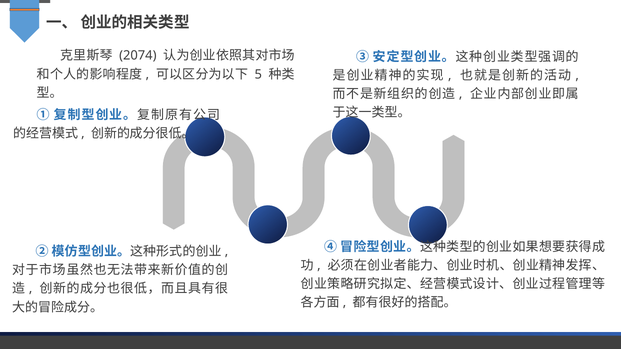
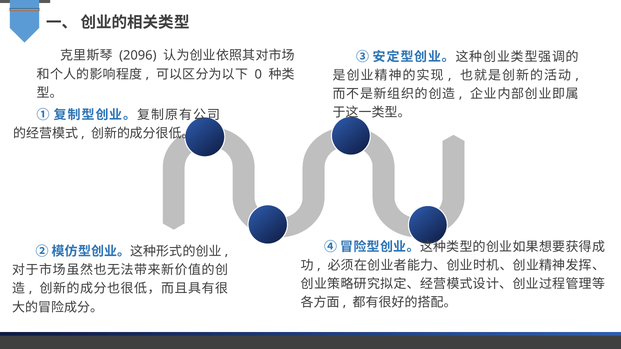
2074: 2074 -> 2096 (138, 56)
5: 5 -> 0 (258, 74)
